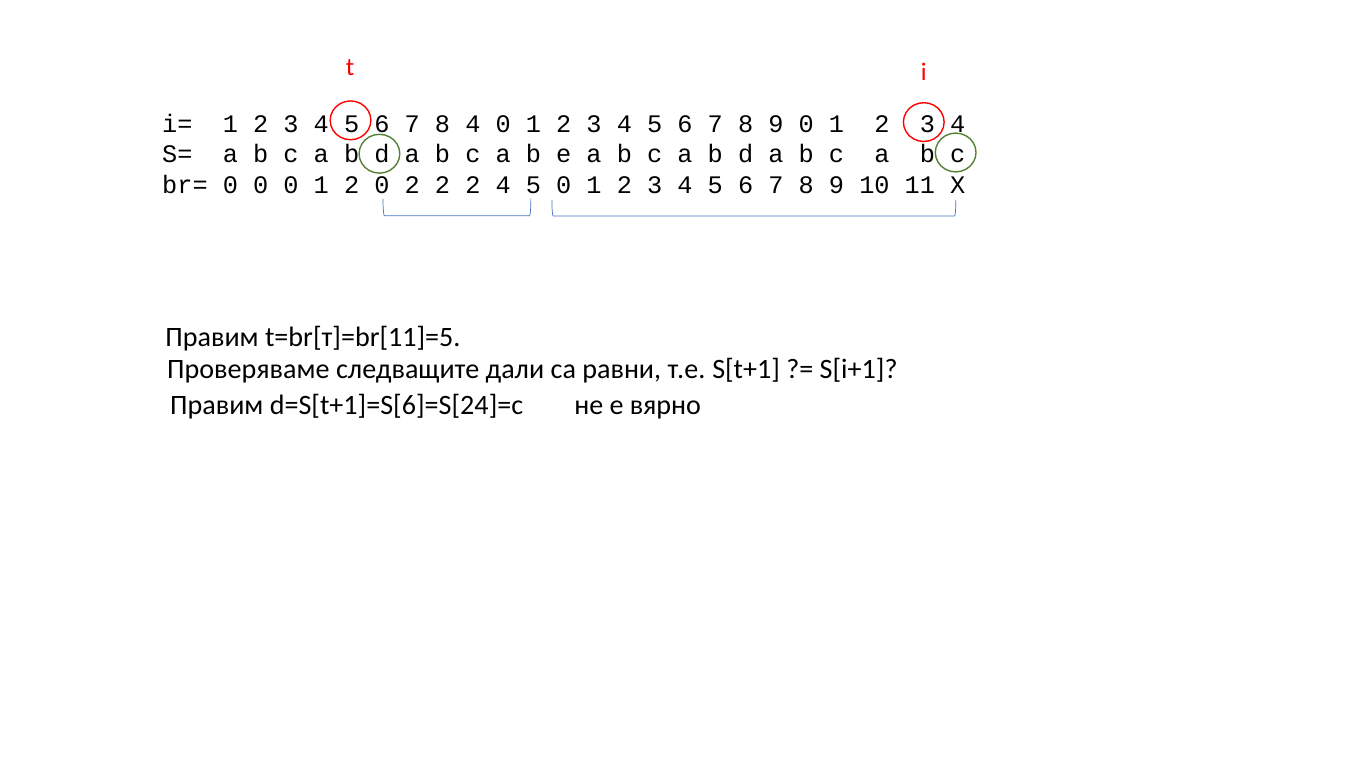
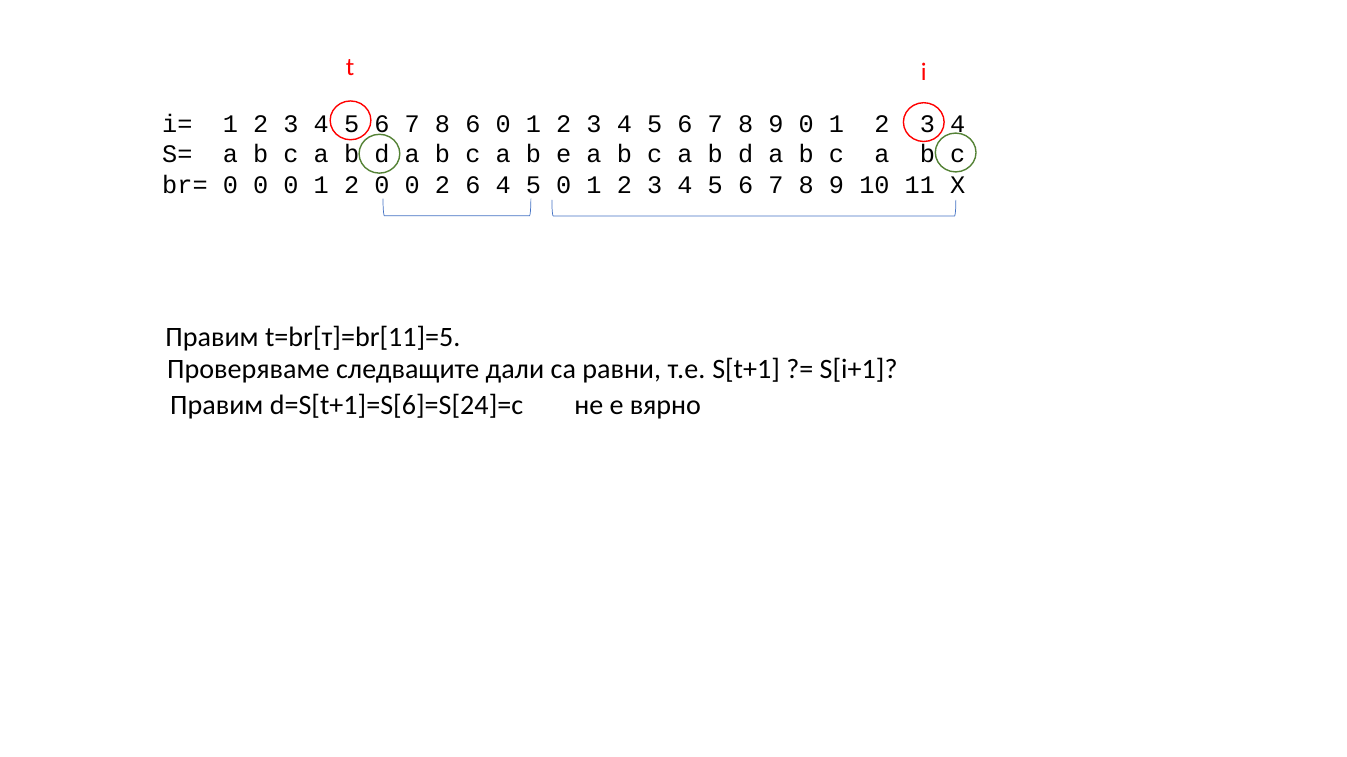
8 4: 4 -> 6 (473, 124)
2 0 2: 2 -> 0 (412, 185)
2: 2 -> 6 (473, 185)
